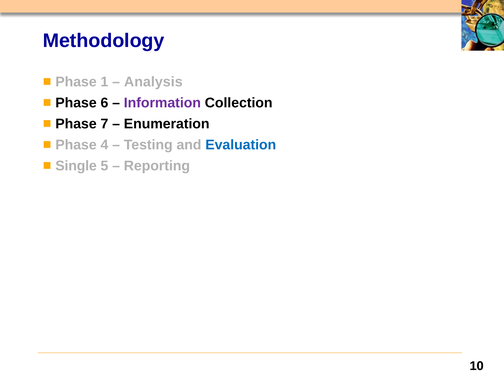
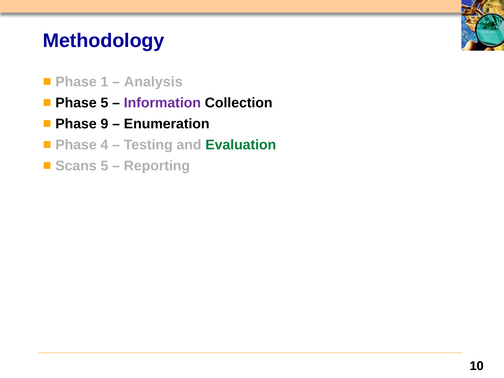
Phase 6: 6 -> 5 (104, 103)
7: 7 -> 9 (104, 124)
Evaluation colour: blue -> green (241, 145)
Single: Single -> Scans (76, 166)
